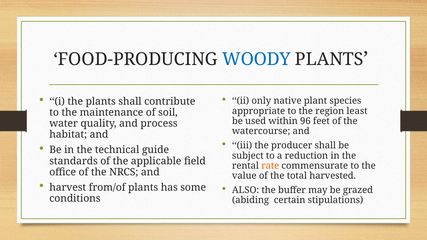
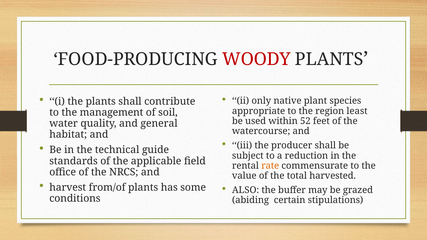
WOODY colour: blue -> red (256, 59)
maintenance: maintenance -> management (112, 113)
96: 96 -> 52 (305, 121)
process: process -> general (159, 124)
